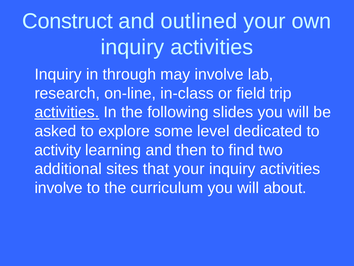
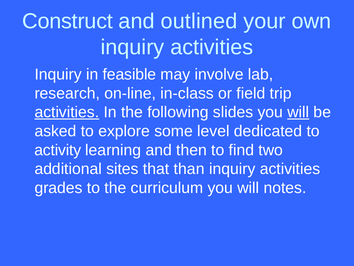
through: through -> feasible (129, 74)
will underline: none -> present (298, 112)
that your: your -> than (189, 169)
involve: involve -> grades (59, 188)
about: about -> notes (285, 188)
